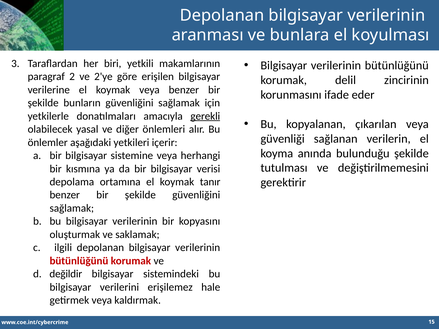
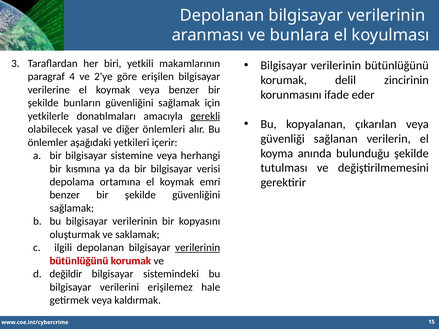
2: 2 -> 4 (72, 77)
tanır: tanır -> emri (210, 182)
verilerinin underline: none -> present (198, 248)
